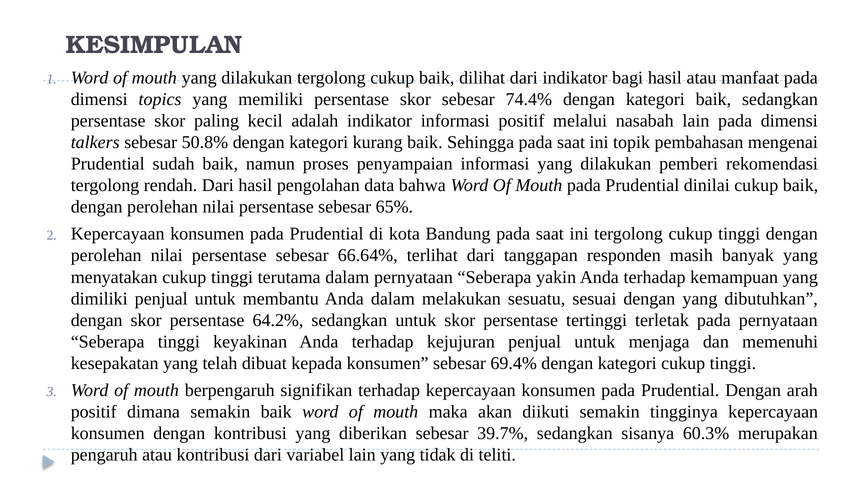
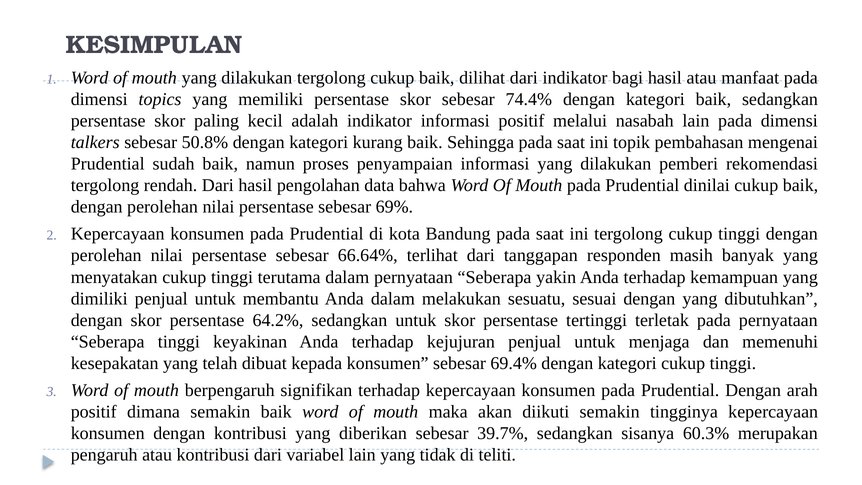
65%: 65% -> 69% (394, 207)
